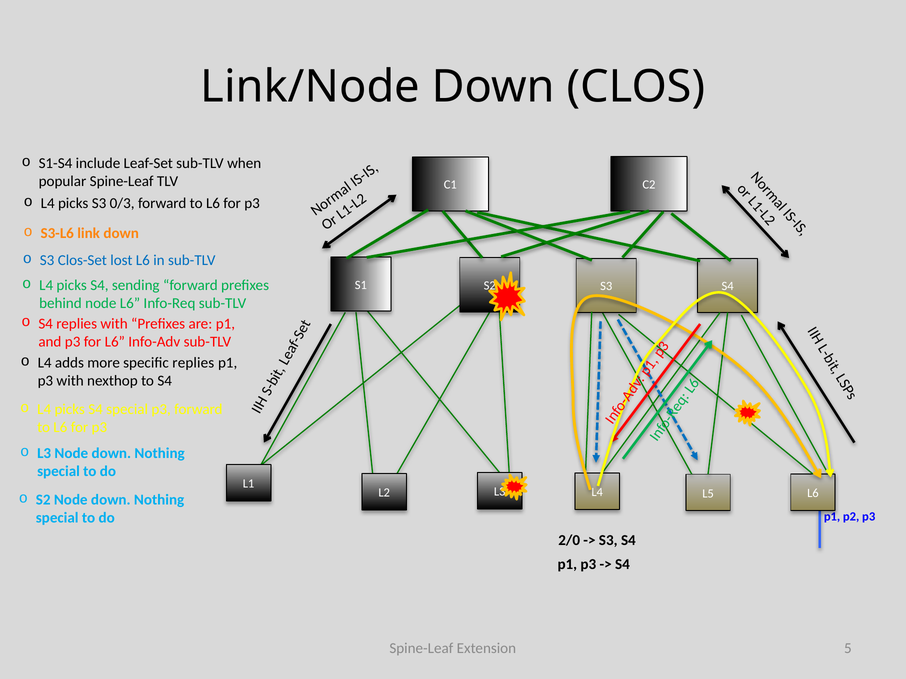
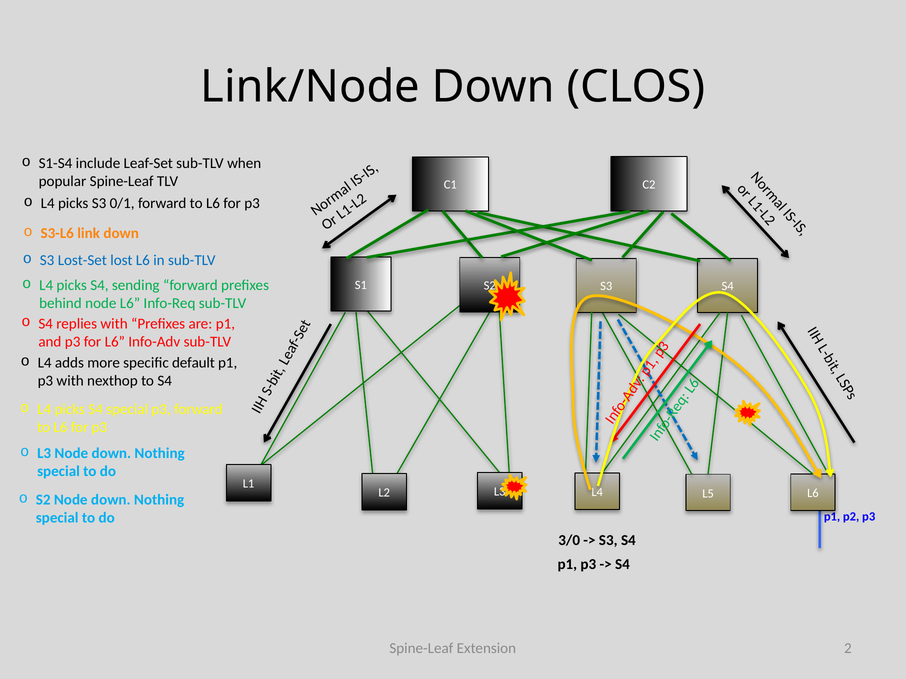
0/3: 0/3 -> 0/1 (122, 203)
Clos-Set: Clos-Set -> Lost-Set (82, 261)
specific replies: replies -> default (193, 363)
2/0: 2/0 -> 3/0 (569, 541)
Extension 5: 5 -> 2 (848, 649)
